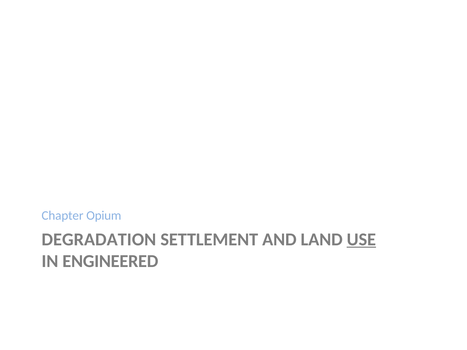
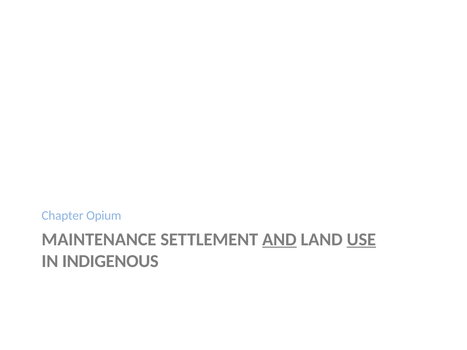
DEGRADATION: DEGRADATION -> MAINTENANCE (99, 240)
AND underline: none -> present (279, 240)
ENGINEERED: ENGINEERED -> INDIGENOUS (110, 261)
